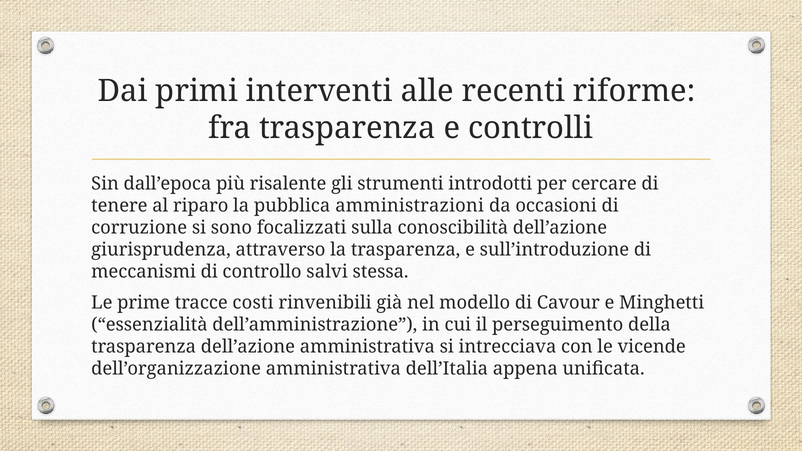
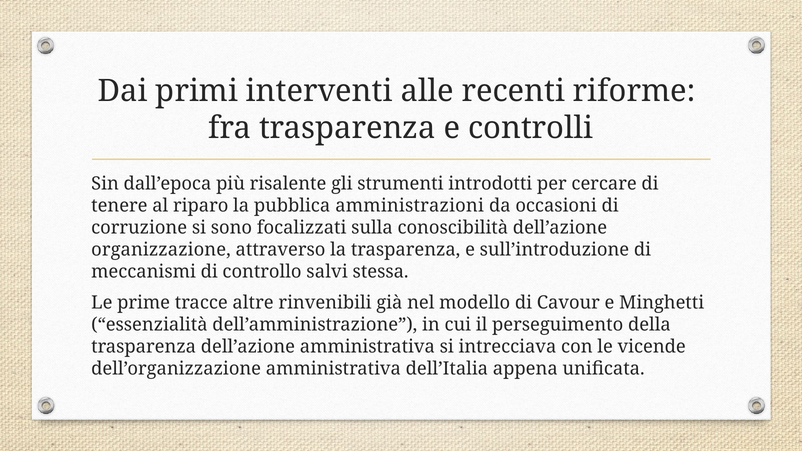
giurisprudenza: giurisprudenza -> organizzazione (161, 250)
costi: costi -> altre (253, 303)
